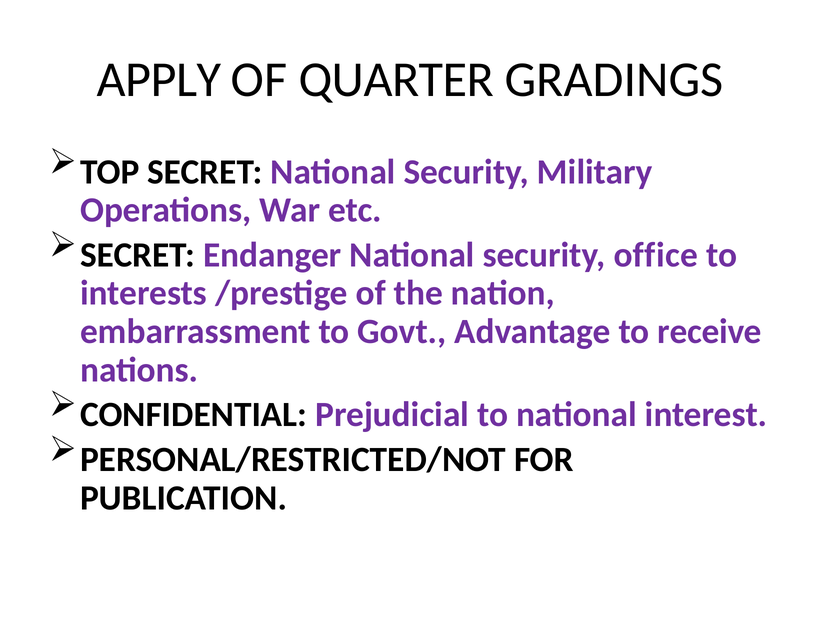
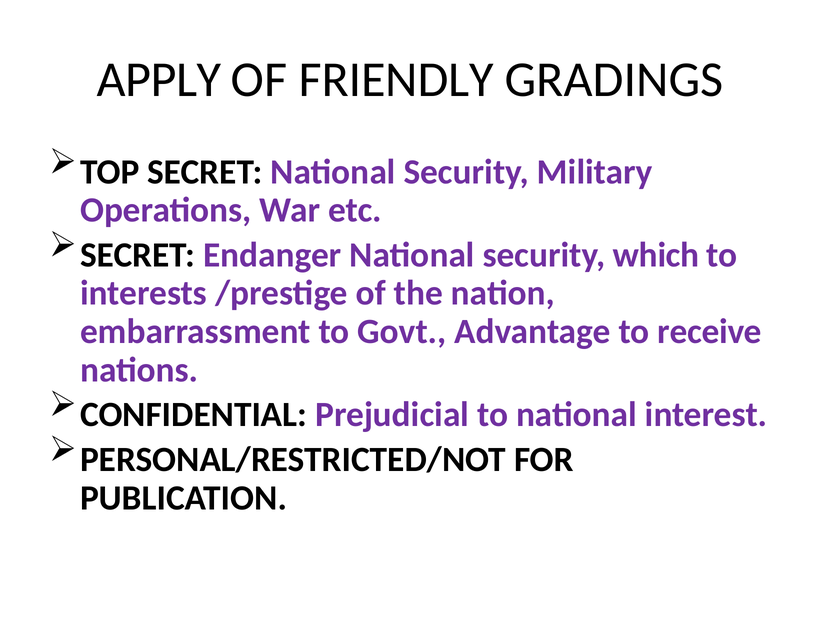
QUARTER: QUARTER -> FRIENDLY (396, 80)
office: office -> which (656, 255)
